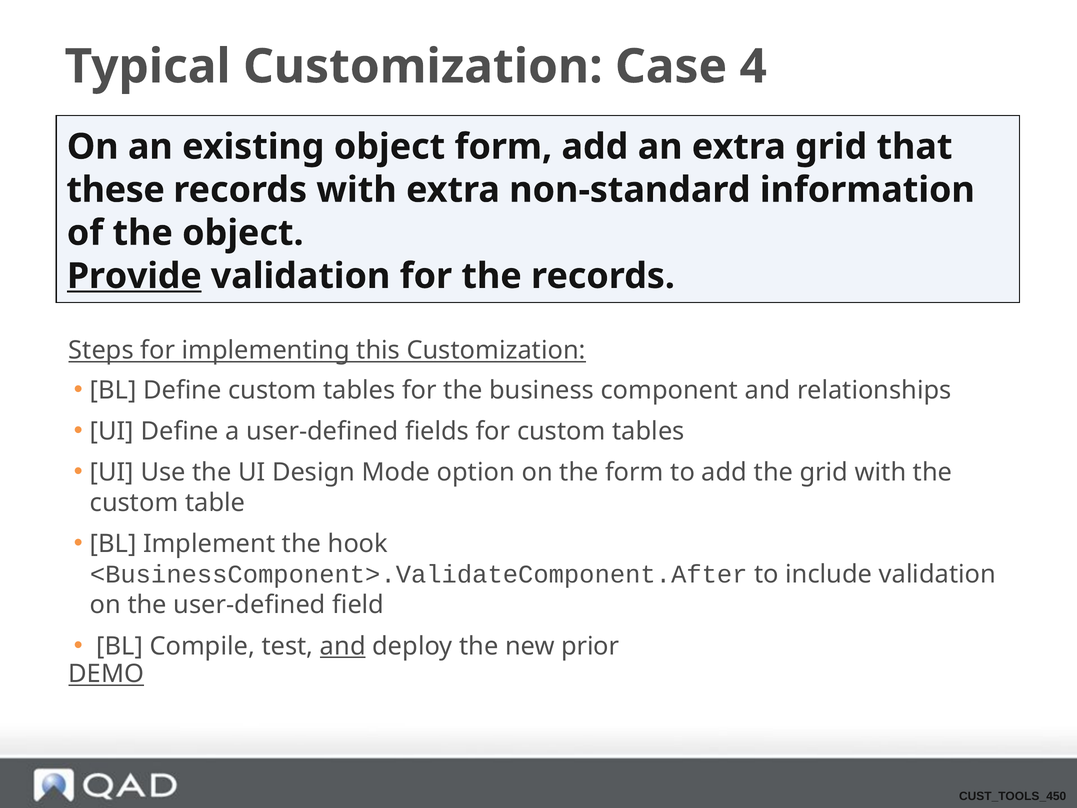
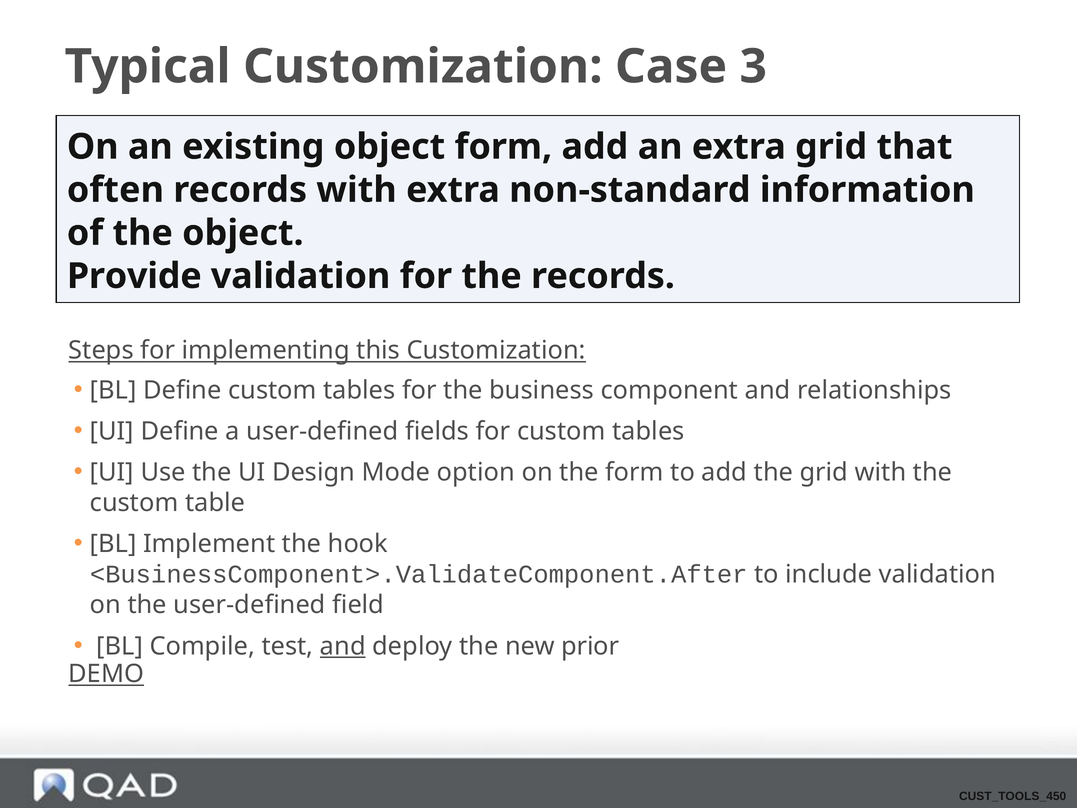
4: 4 -> 3 (753, 67)
these: these -> often (115, 190)
Provide underline: present -> none (134, 276)
